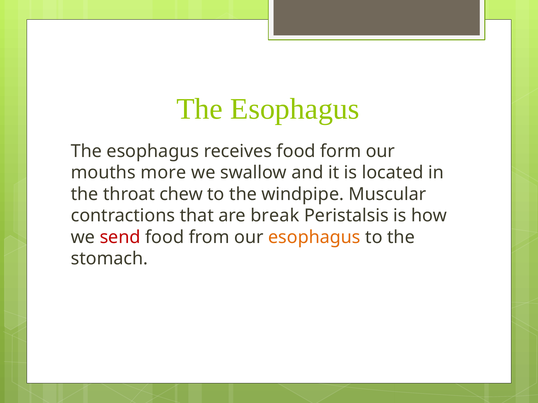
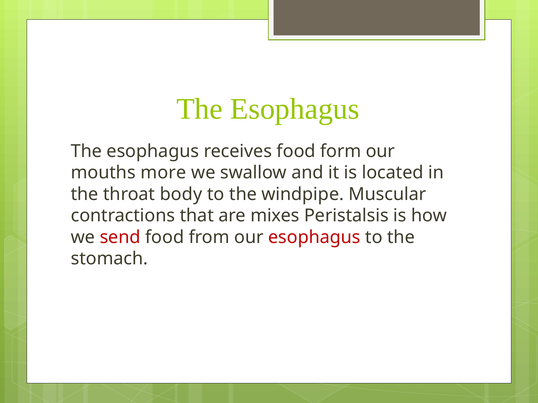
chew: chew -> body (181, 194)
break: break -> mixes (275, 216)
esophagus colour: orange -> red (314, 238)
